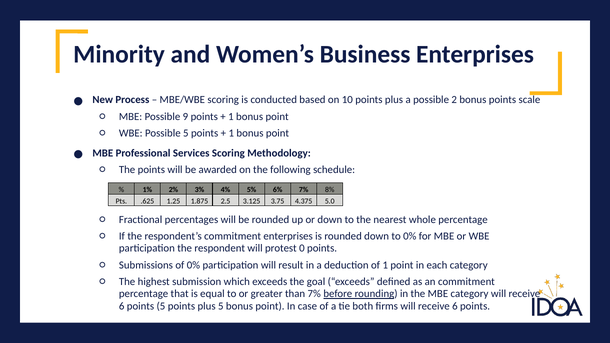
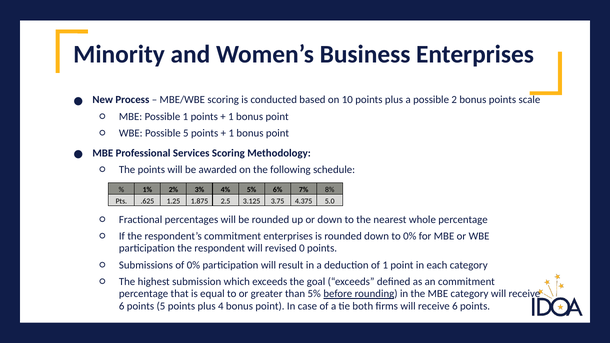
Possible 9: 9 -> 1 (185, 117)
protest: protest -> revised (281, 248)
than 7%: 7% -> 5% (314, 294)
plus 5: 5 -> 4 (221, 306)
